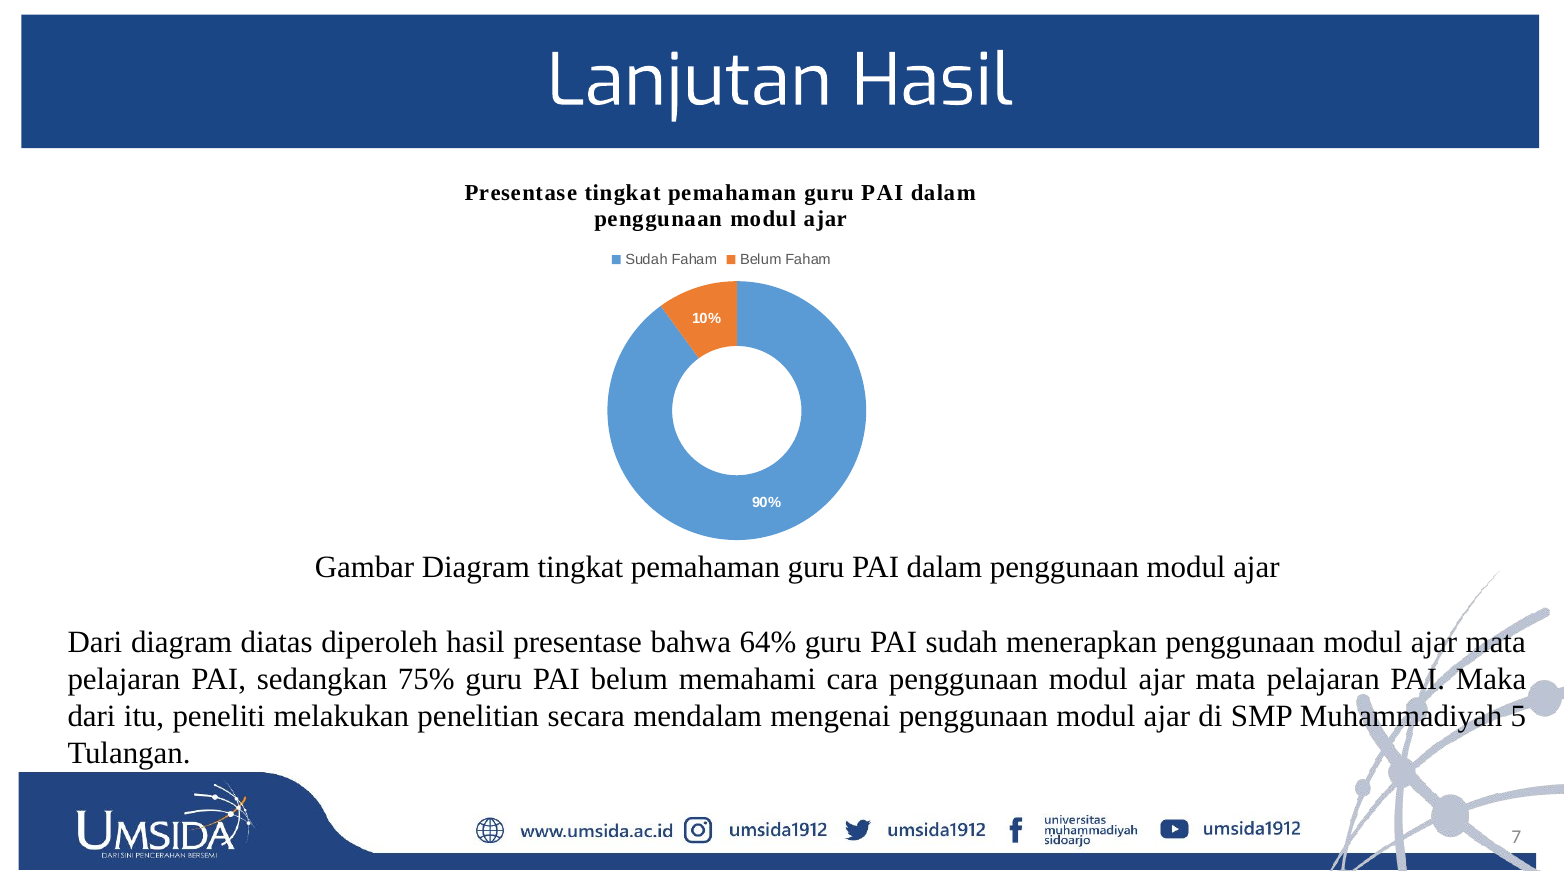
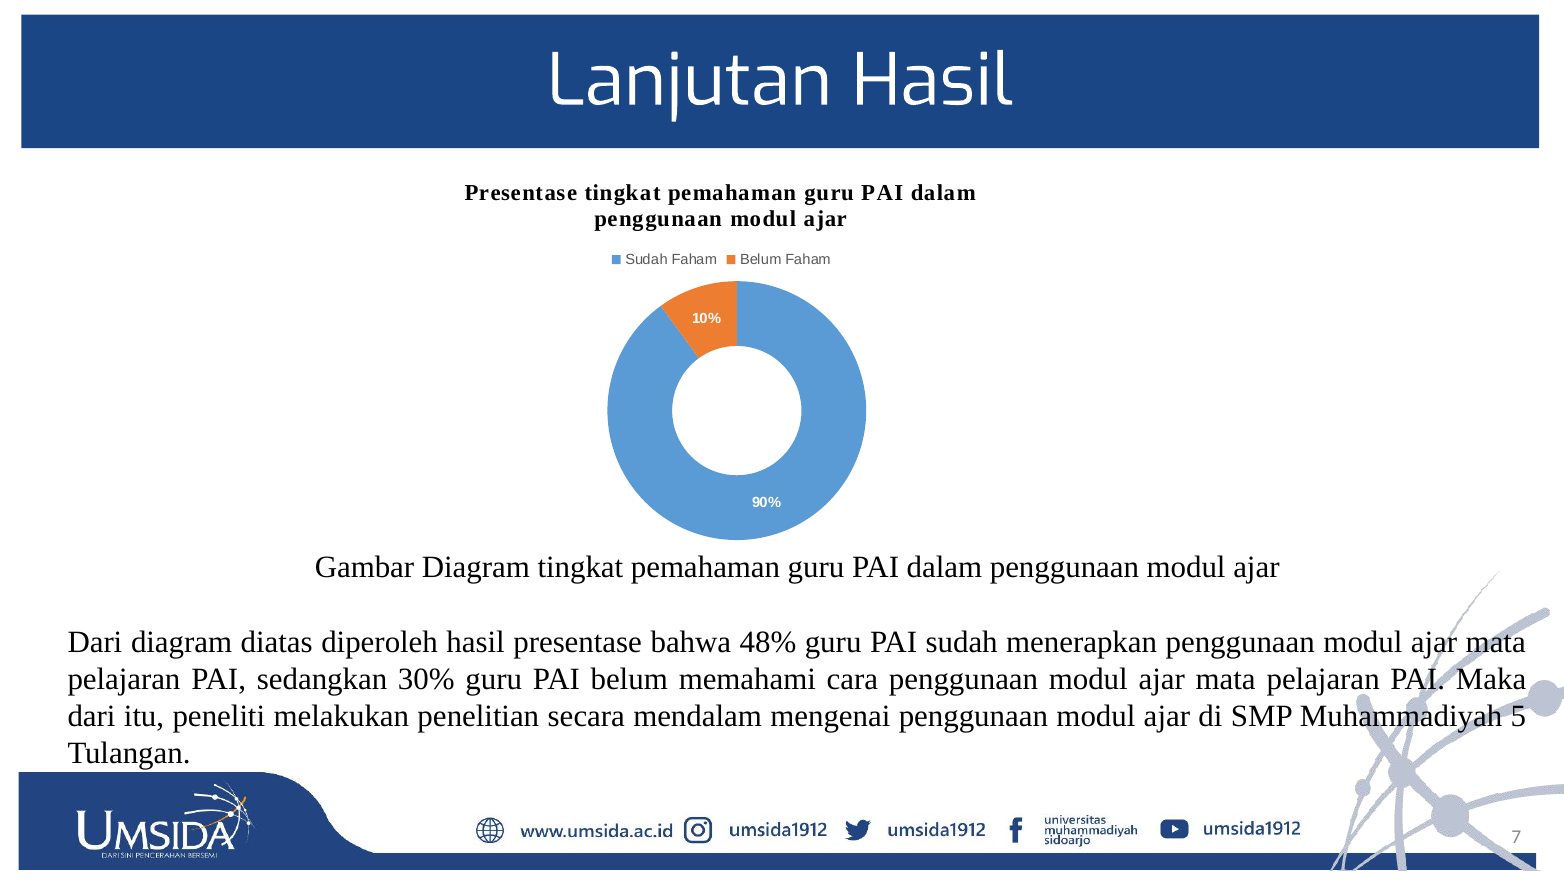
64%: 64% -> 48% (768, 642)
75%: 75% -> 30% (426, 679)
